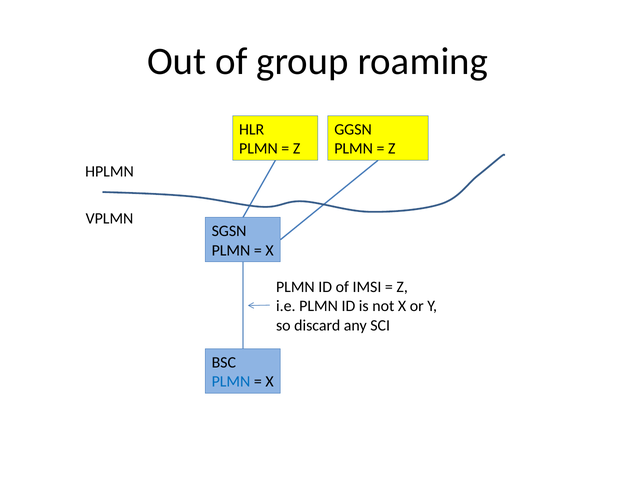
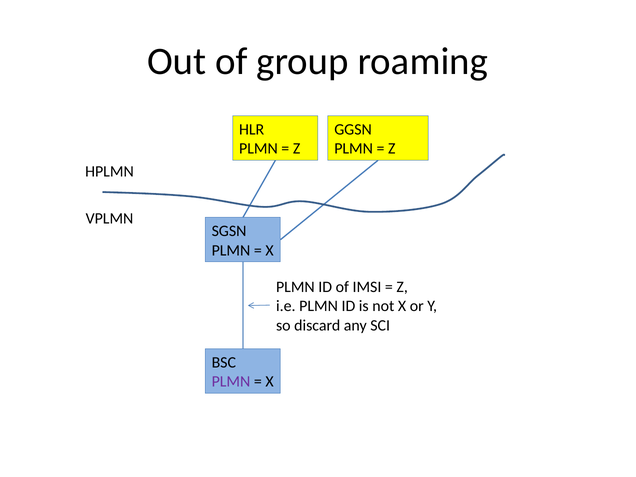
PLMN colour: blue -> purple (231, 382)
